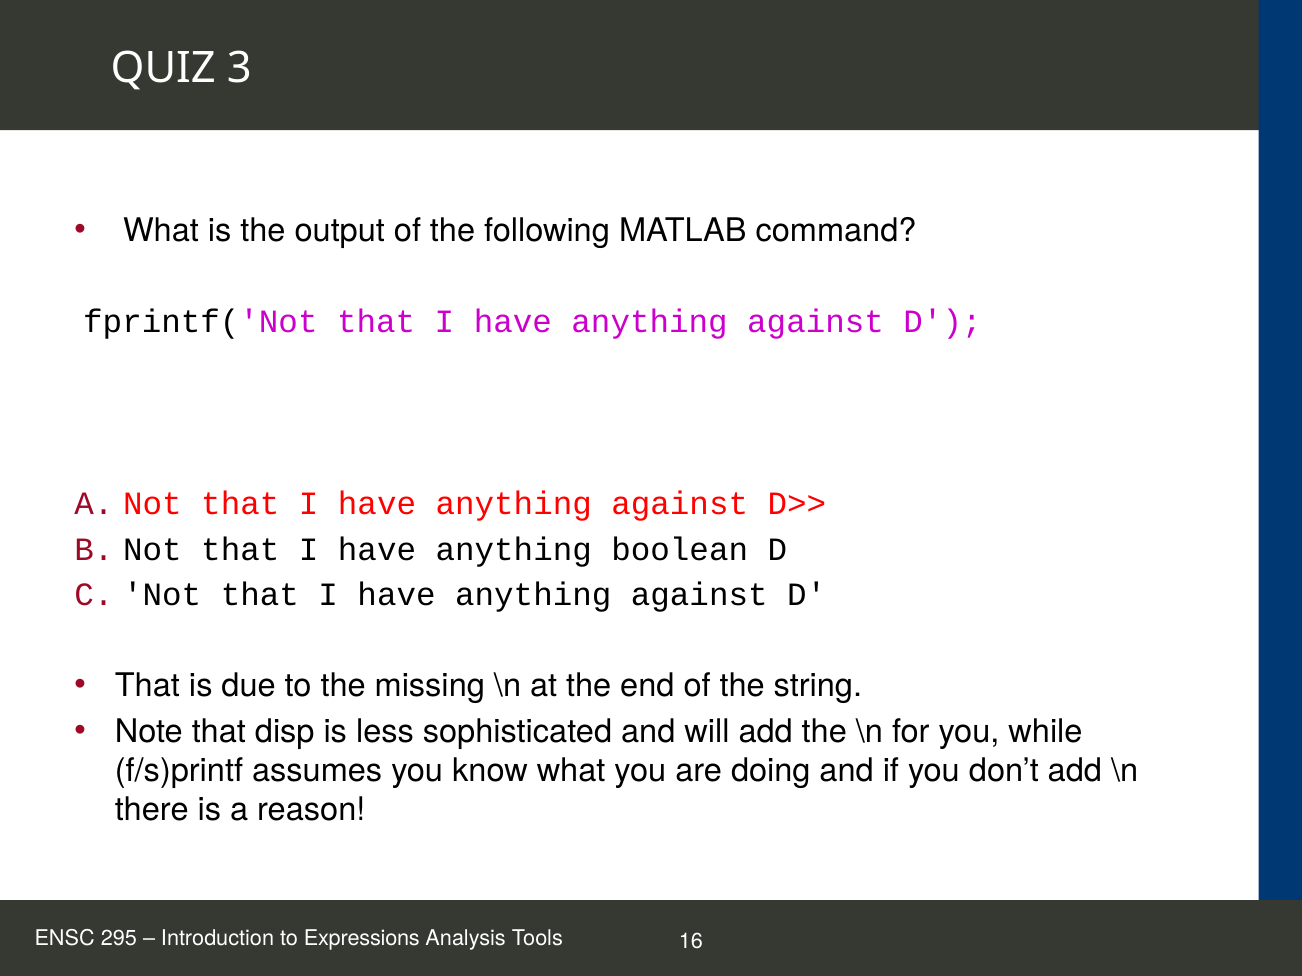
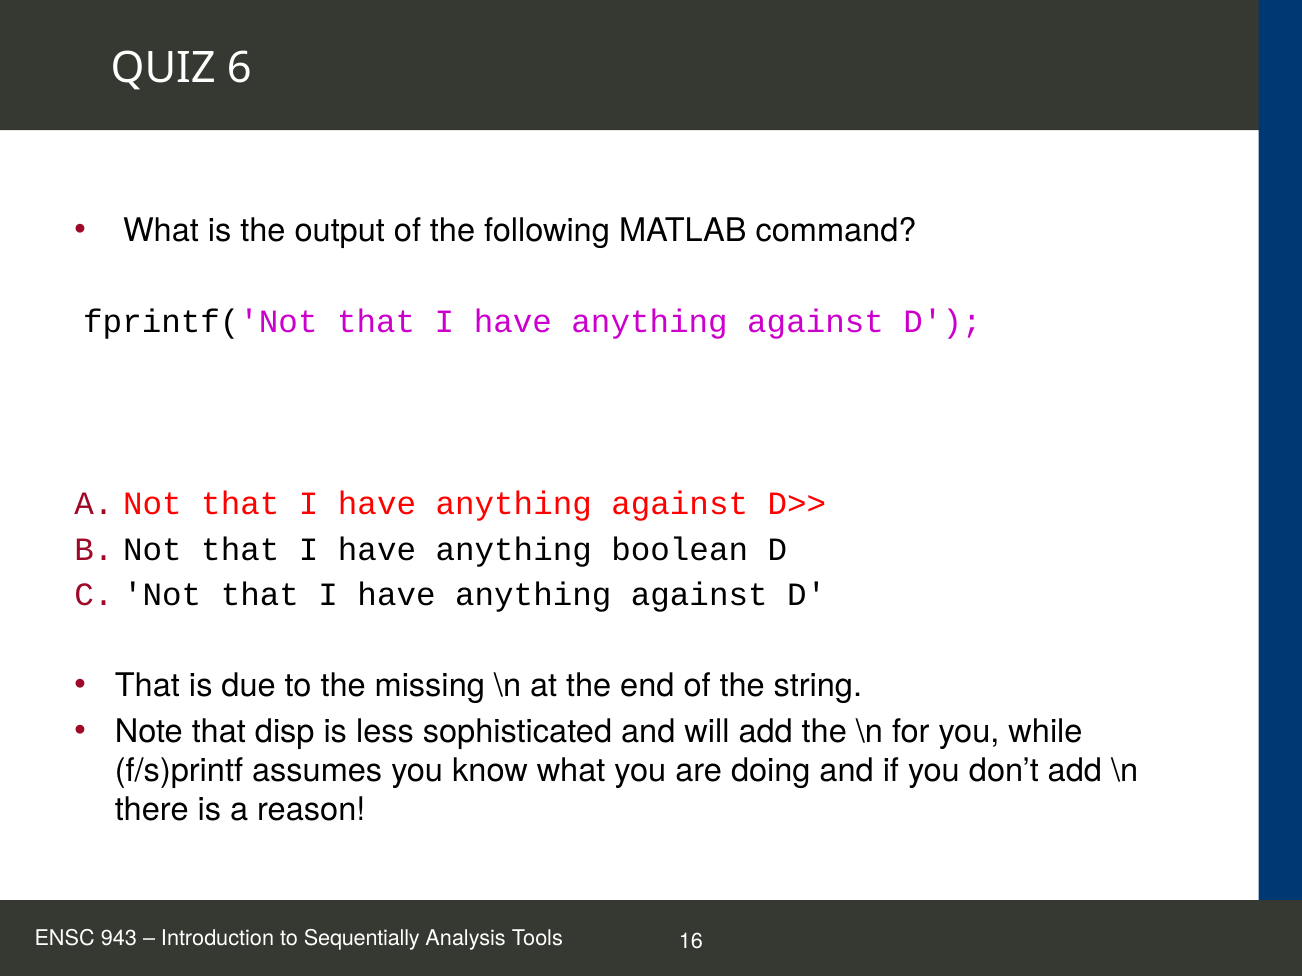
3: 3 -> 6 (239, 68)
295: 295 -> 943 (119, 939)
Expressions: Expressions -> Sequentially (362, 939)
